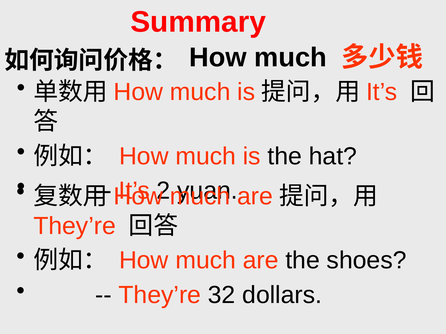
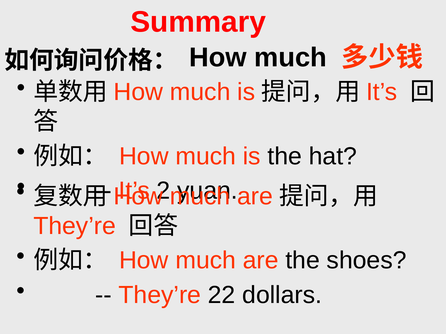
32: 32 -> 22 (222, 296)
